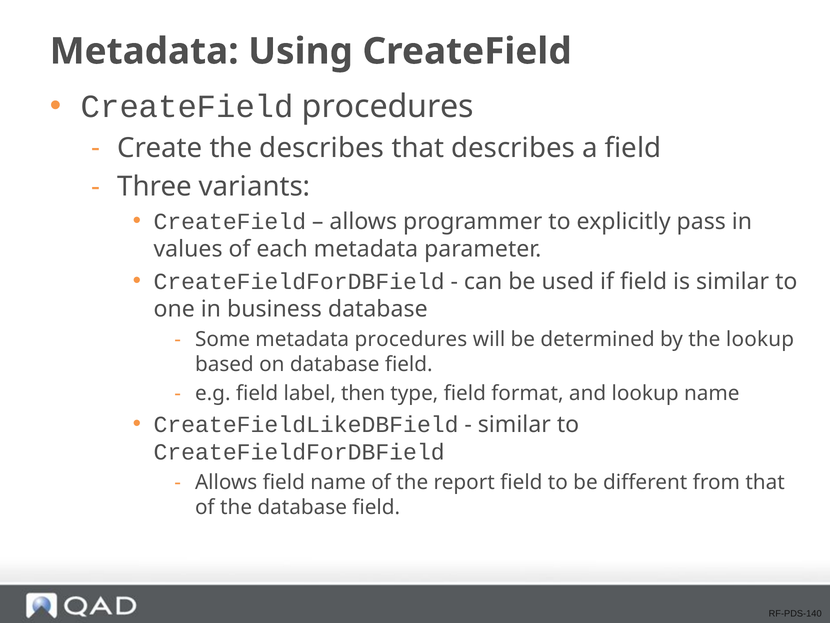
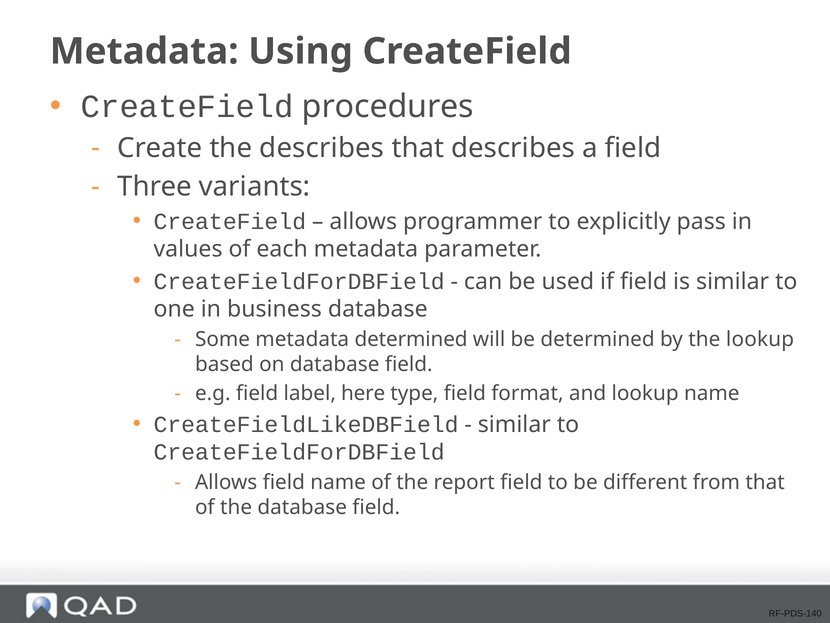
metadata procedures: procedures -> determined (411, 339)
then: then -> here (363, 393)
